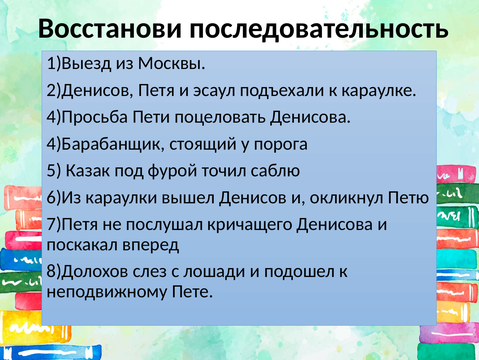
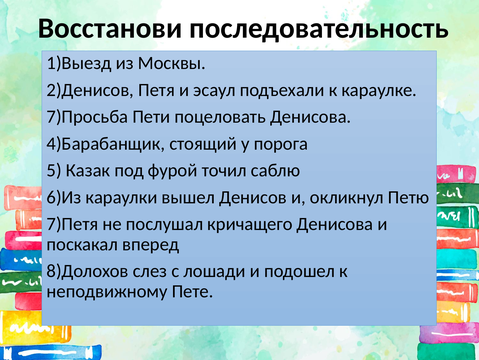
4)Просьба: 4)Просьба -> 7)Просьба (87, 117)
